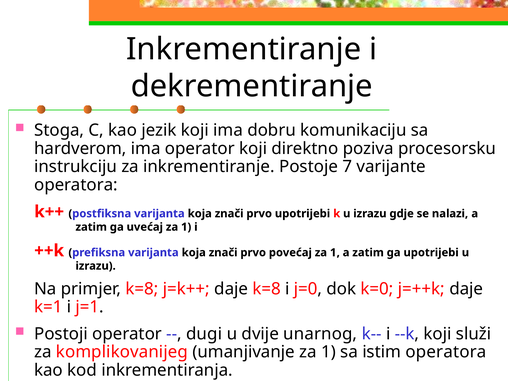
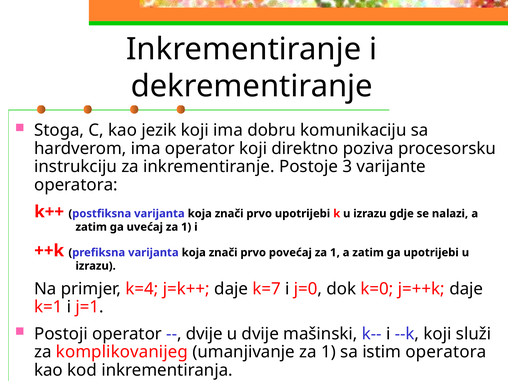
7: 7 -> 3 (347, 167)
primjer k=8: k=8 -> k=4 (142, 289)
daje k=8: k=8 -> k=7 (267, 289)
dugi: dugi -> dvije (204, 334)
unarnog: unarnog -> mašinski (320, 334)
